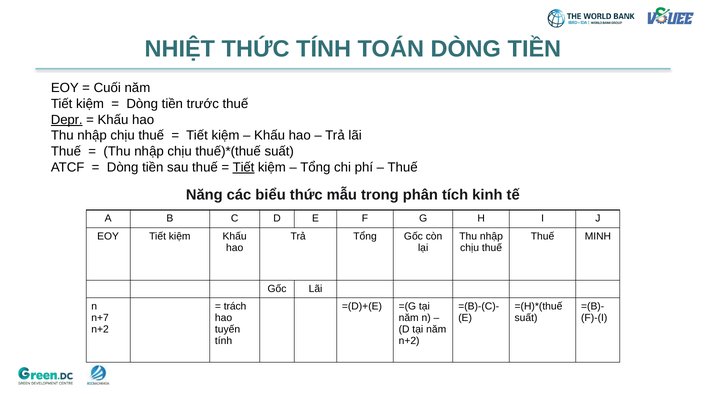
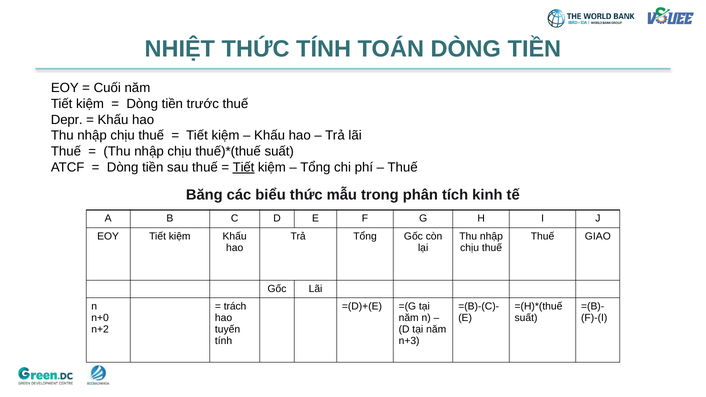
Depr underline: present -> none (67, 120)
Năng: Năng -> Băng (204, 195)
MINH: MINH -> GIAO (598, 236)
n+7: n+7 -> n+0 (100, 318)
n+2: n+2 -> n+3 (409, 341)
